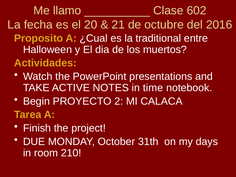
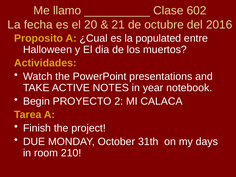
traditional: traditional -> populated (158, 38)
time: time -> year (153, 88)
